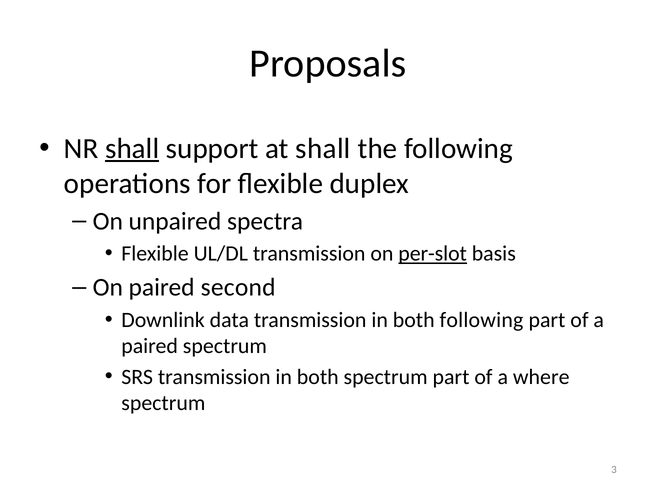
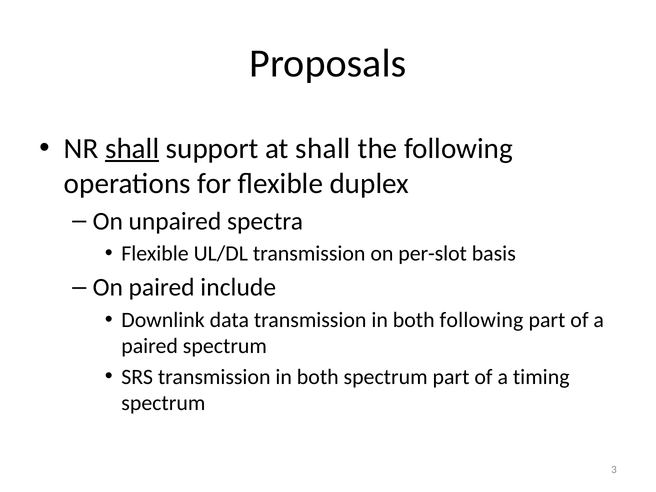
per-slot underline: present -> none (433, 254)
second: second -> include (238, 287)
where: where -> timing (541, 377)
